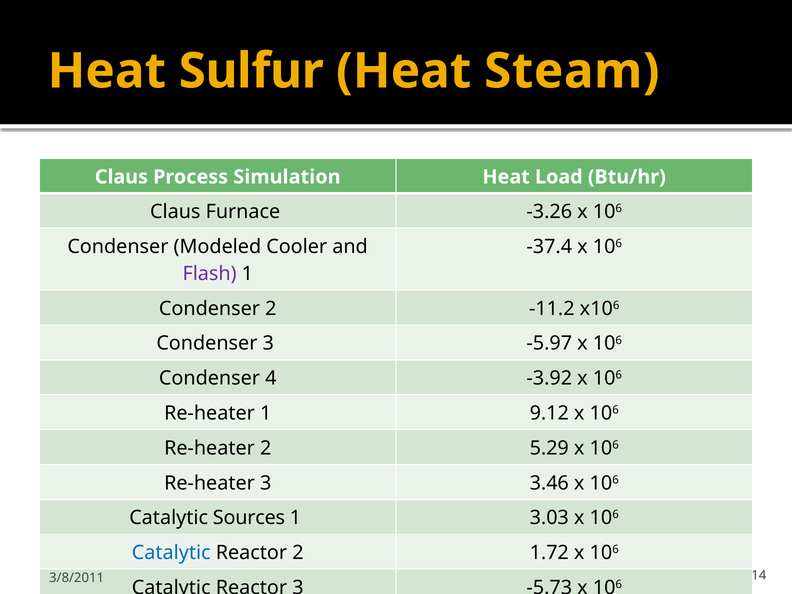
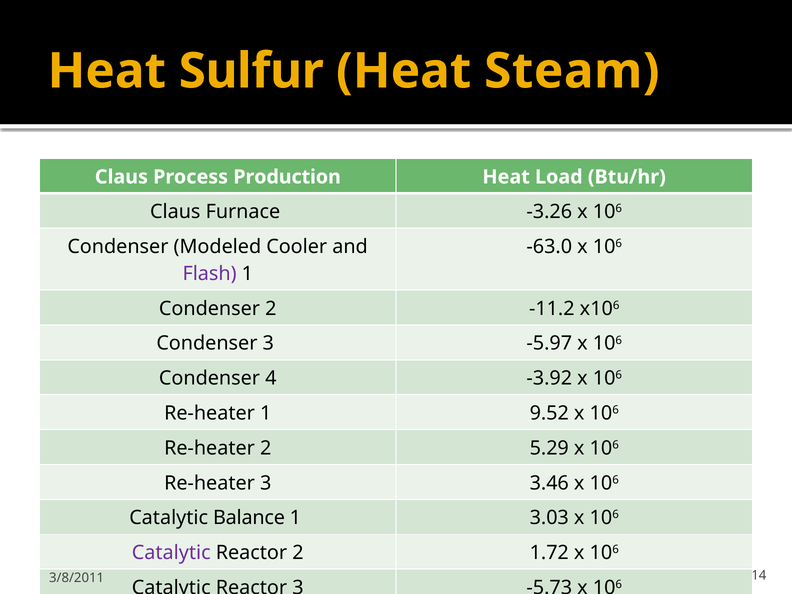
Simulation: Simulation -> Production (287, 177)
-37.4: -37.4 -> -63.0 (549, 247)
9.12: 9.12 -> 9.52 (549, 413)
Sources: Sources -> Balance (249, 518)
Catalytic colour: blue -> purple (171, 553)
